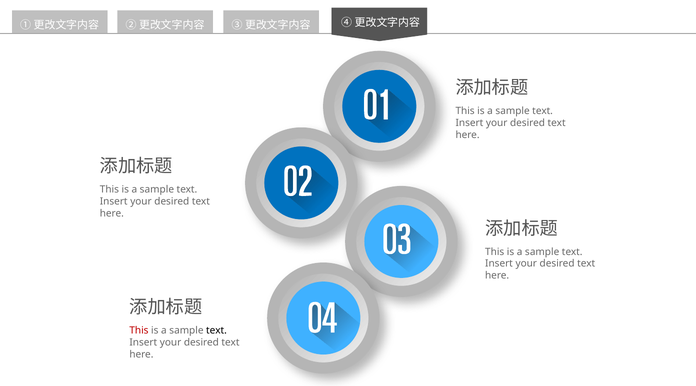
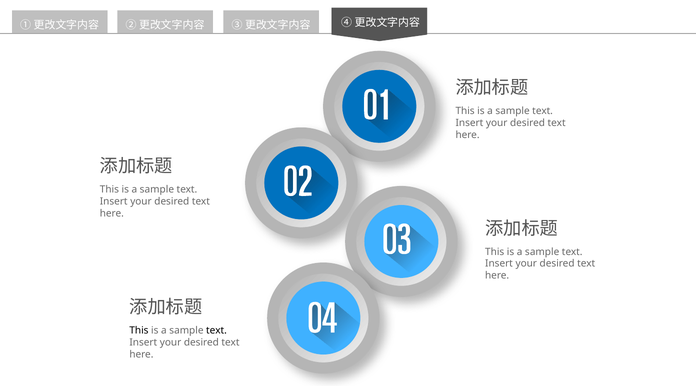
This colour: red -> black (139, 331)
